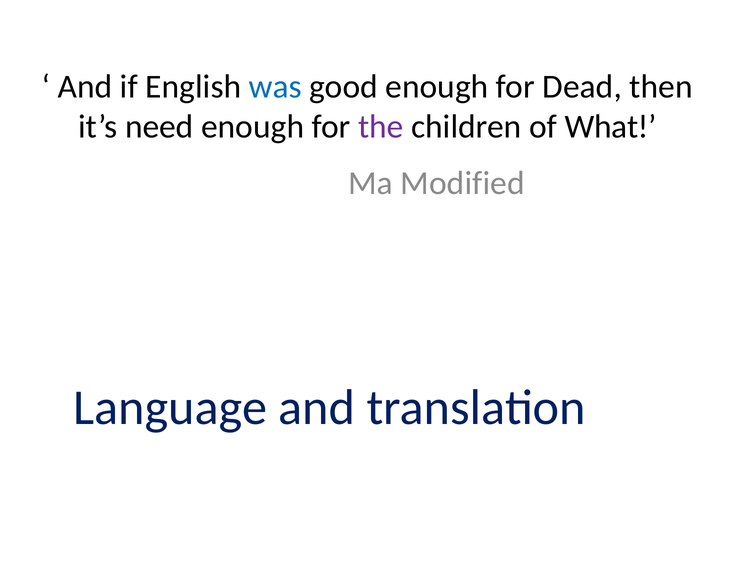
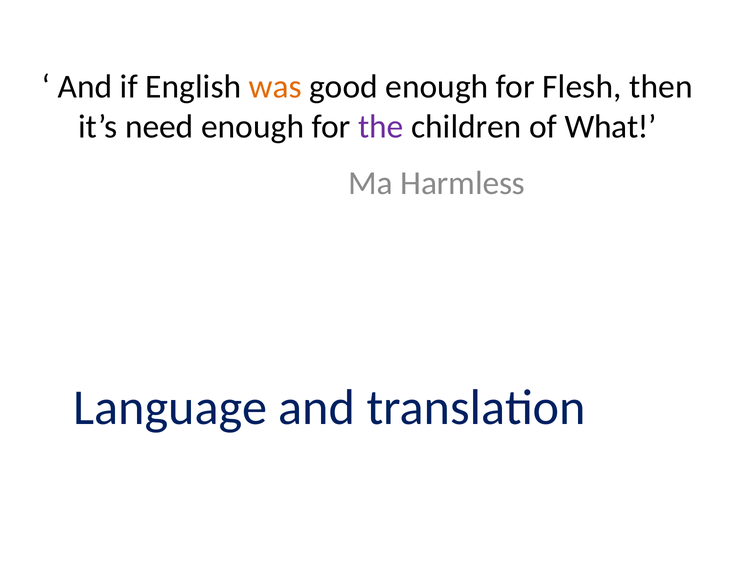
was colour: blue -> orange (275, 87)
Dead: Dead -> Flesh (582, 87)
Modified: Modified -> Harmless (463, 183)
